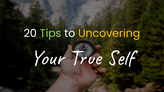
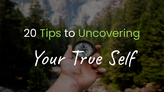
Uncovering colour: yellow -> light green (109, 33)
